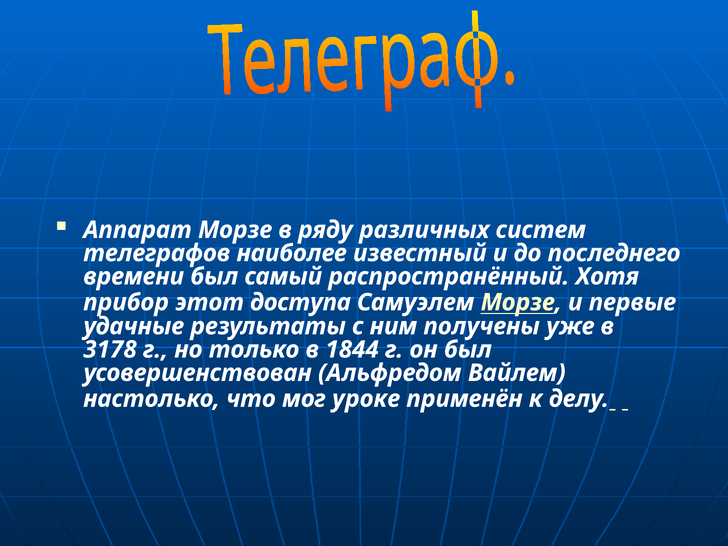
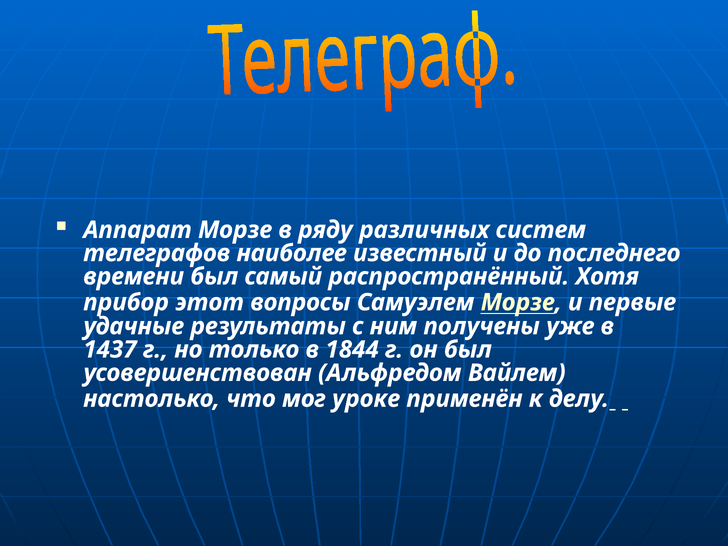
доступа: доступа -> вопросы (300, 302)
3178: 3178 -> 1437 (110, 350)
